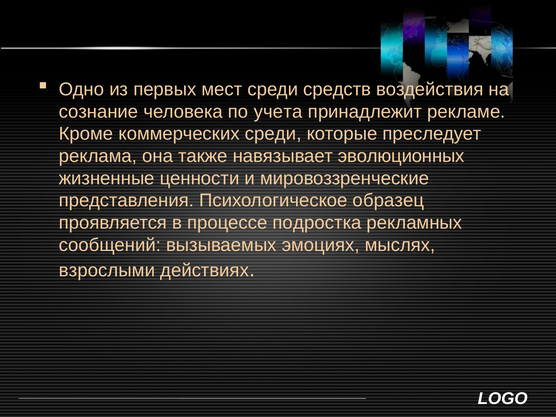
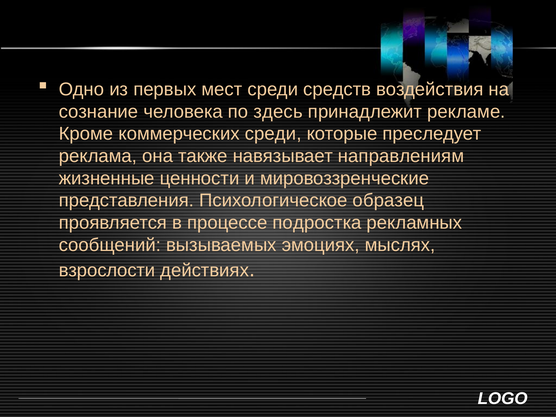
учета: учета -> здесь (278, 112)
эволюционных: эволюционных -> направлениям (401, 156)
взрослыми: взрослыми -> взрослости (107, 270)
